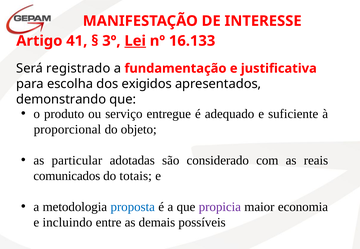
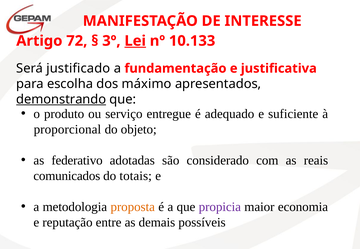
41: 41 -> 72 (77, 41)
16.133: 16.133 -> 10.133 (192, 41)
registrado: registrado -> justificado (78, 68)
exigidos: exigidos -> máximo (147, 84)
demonstrando underline: none -> present (61, 100)
particular: particular -> federativo (77, 161)
proposta colour: blue -> orange (133, 207)
incluindo: incluindo -> reputação (67, 223)
